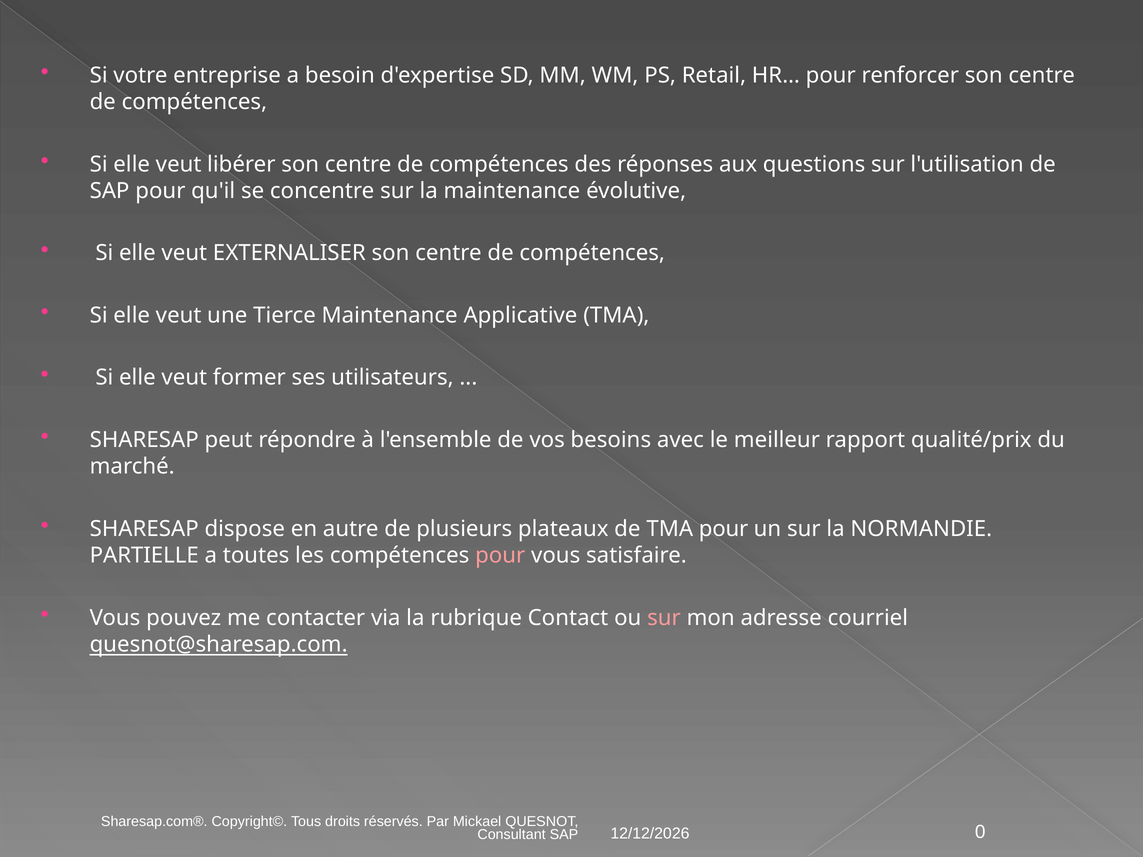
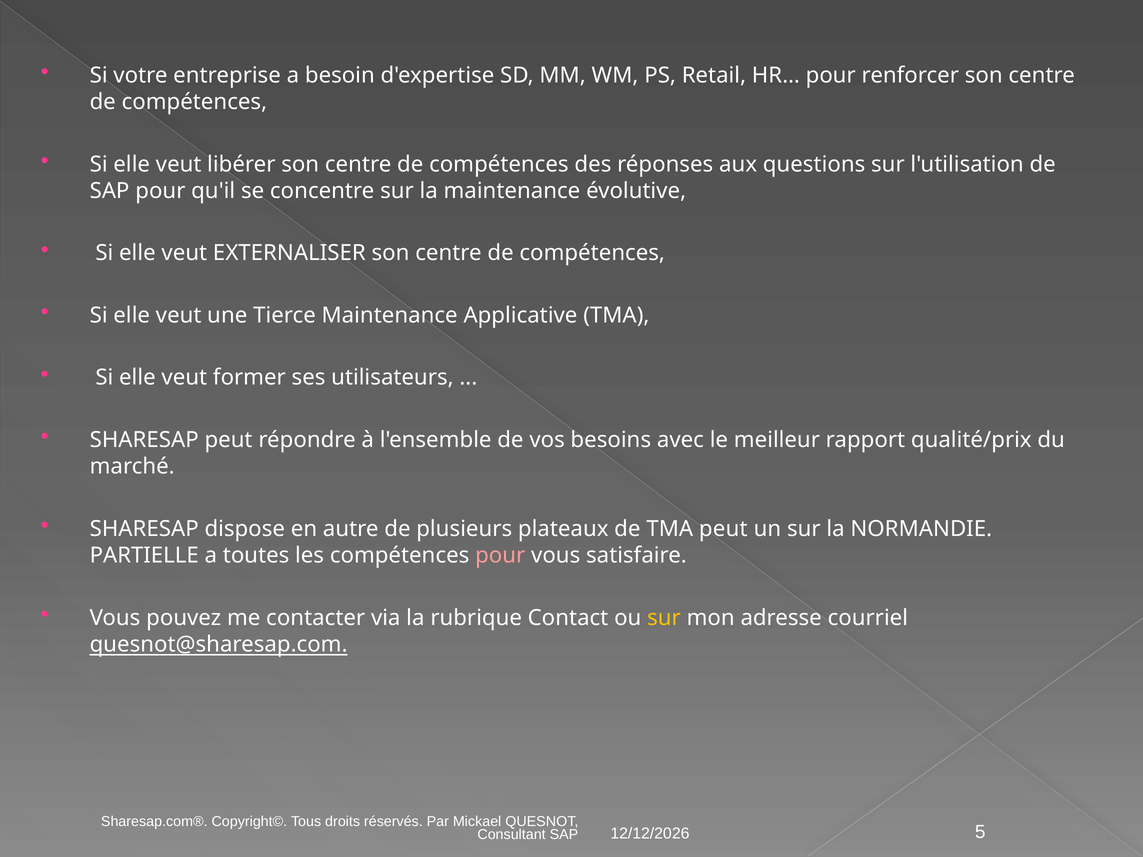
TMA pour: pour -> peut (723, 529)
sur colour: pink -> yellow (664, 618)
0: 0 -> 5 (980, 832)
